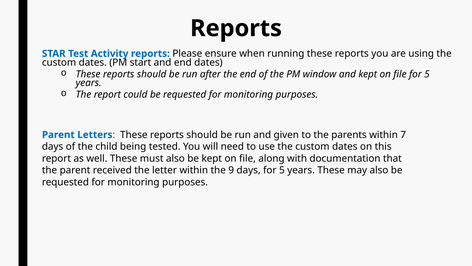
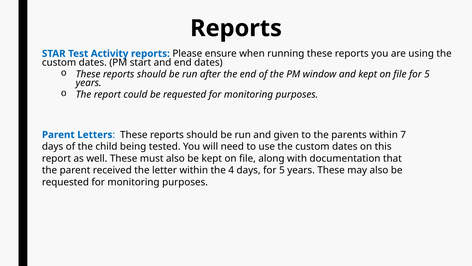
9: 9 -> 4 (231, 170)
